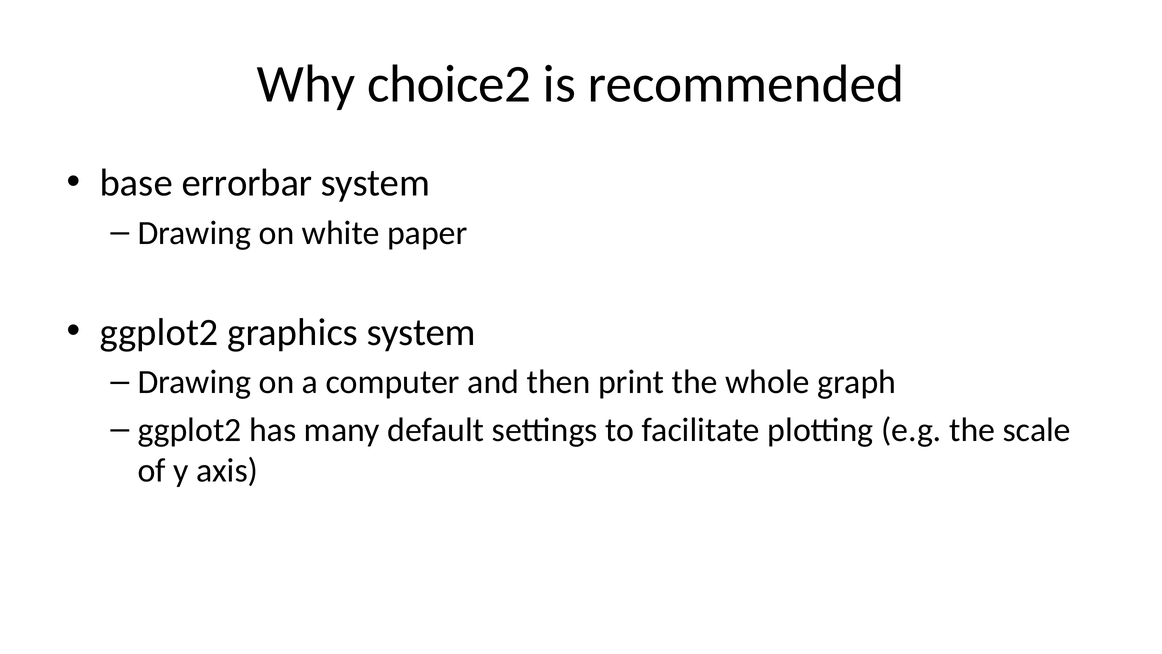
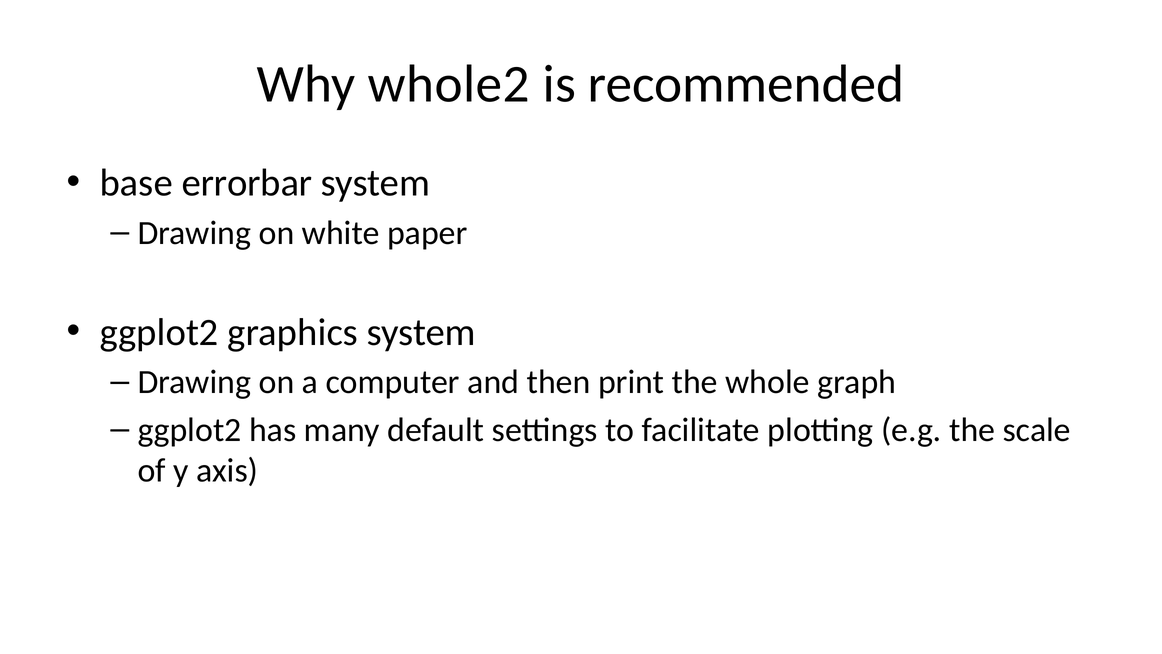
choice2: choice2 -> whole2 (449, 84)
